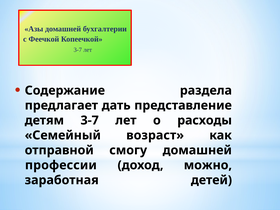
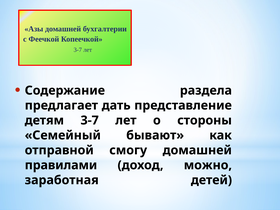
расходы: расходы -> стороны (205, 120)
возраст: возраст -> бывают (155, 135)
профессии: профессии -> правилами (61, 165)
